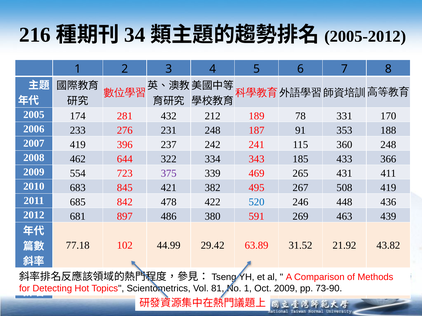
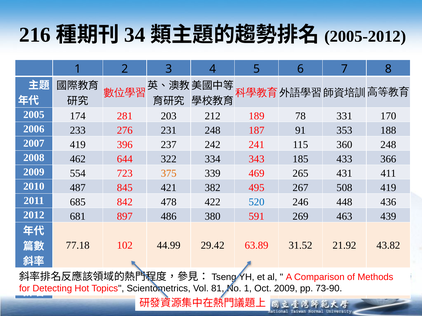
432: 432 -> 203 (169, 116)
375 colour: purple -> orange (169, 174)
683: 683 -> 487 (78, 188)
